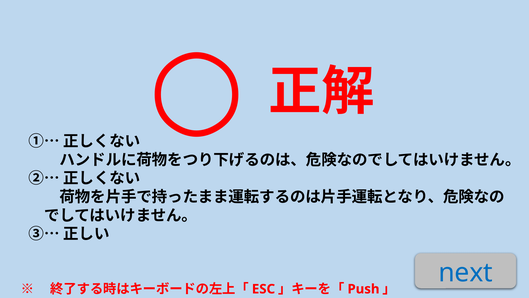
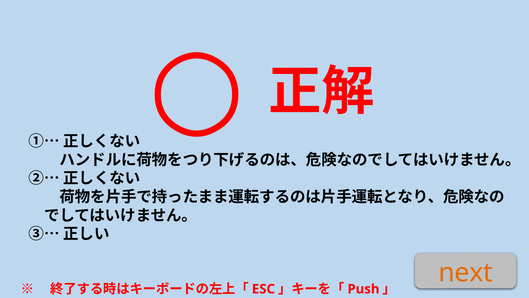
next colour: blue -> orange (466, 272)
